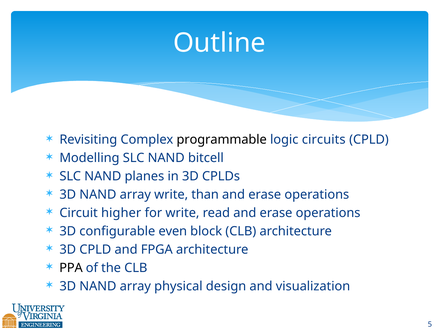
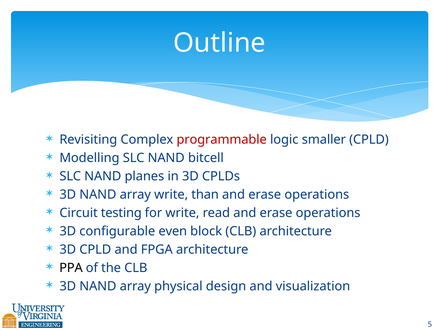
programmable colour: black -> red (222, 139)
circuits: circuits -> smaller (324, 139)
higher: higher -> testing (121, 212)
